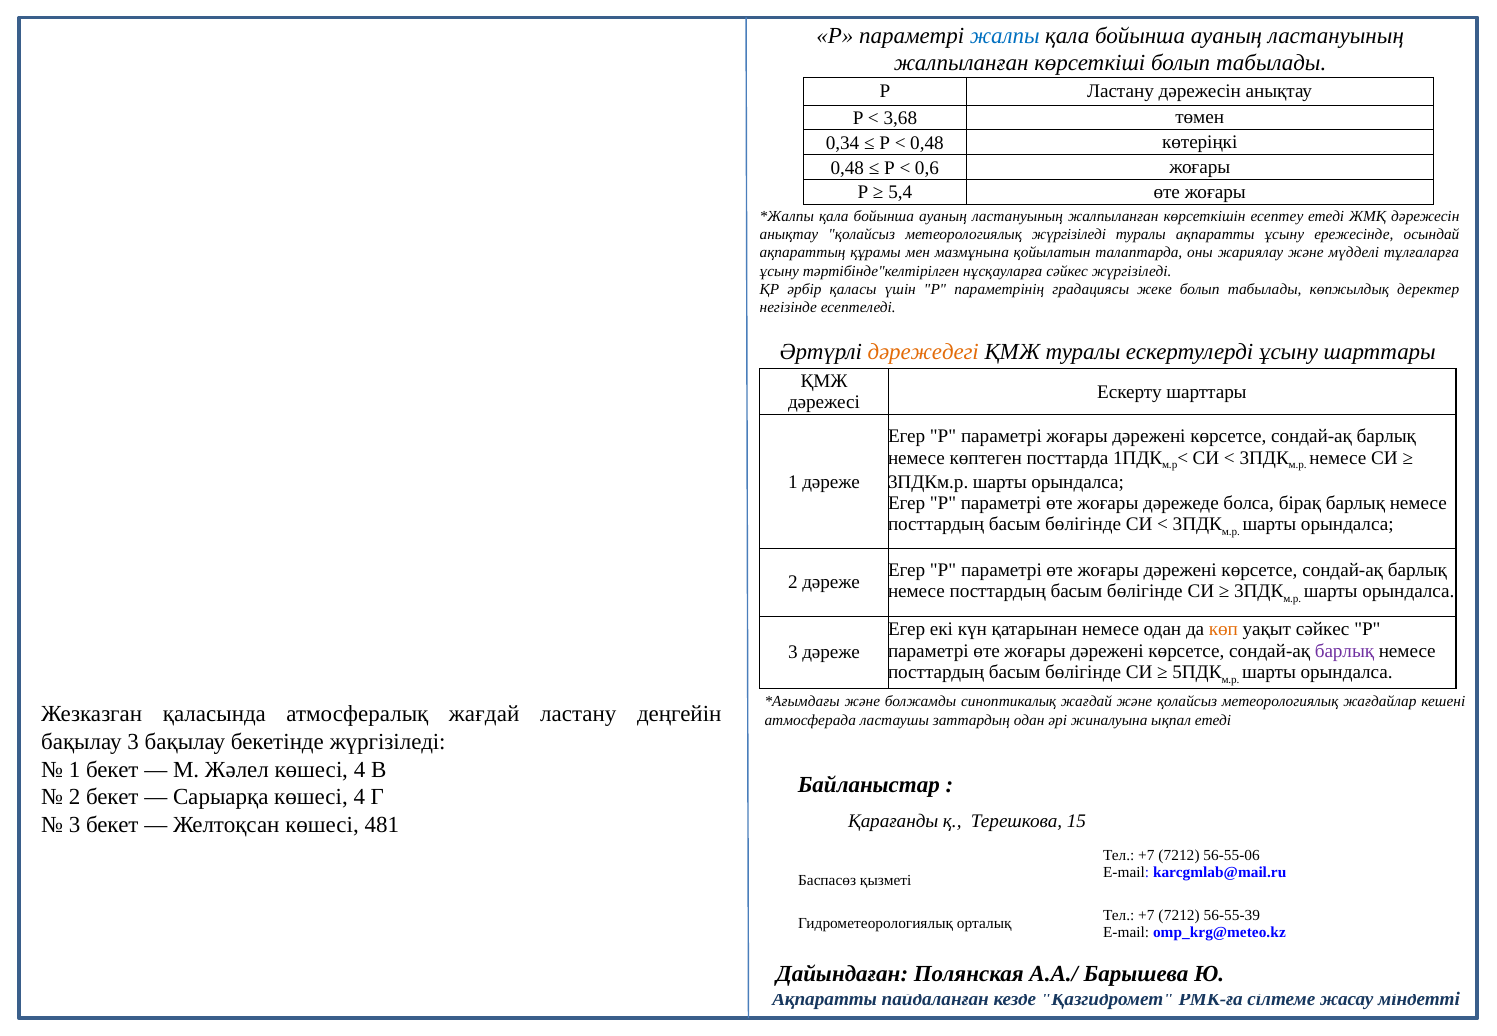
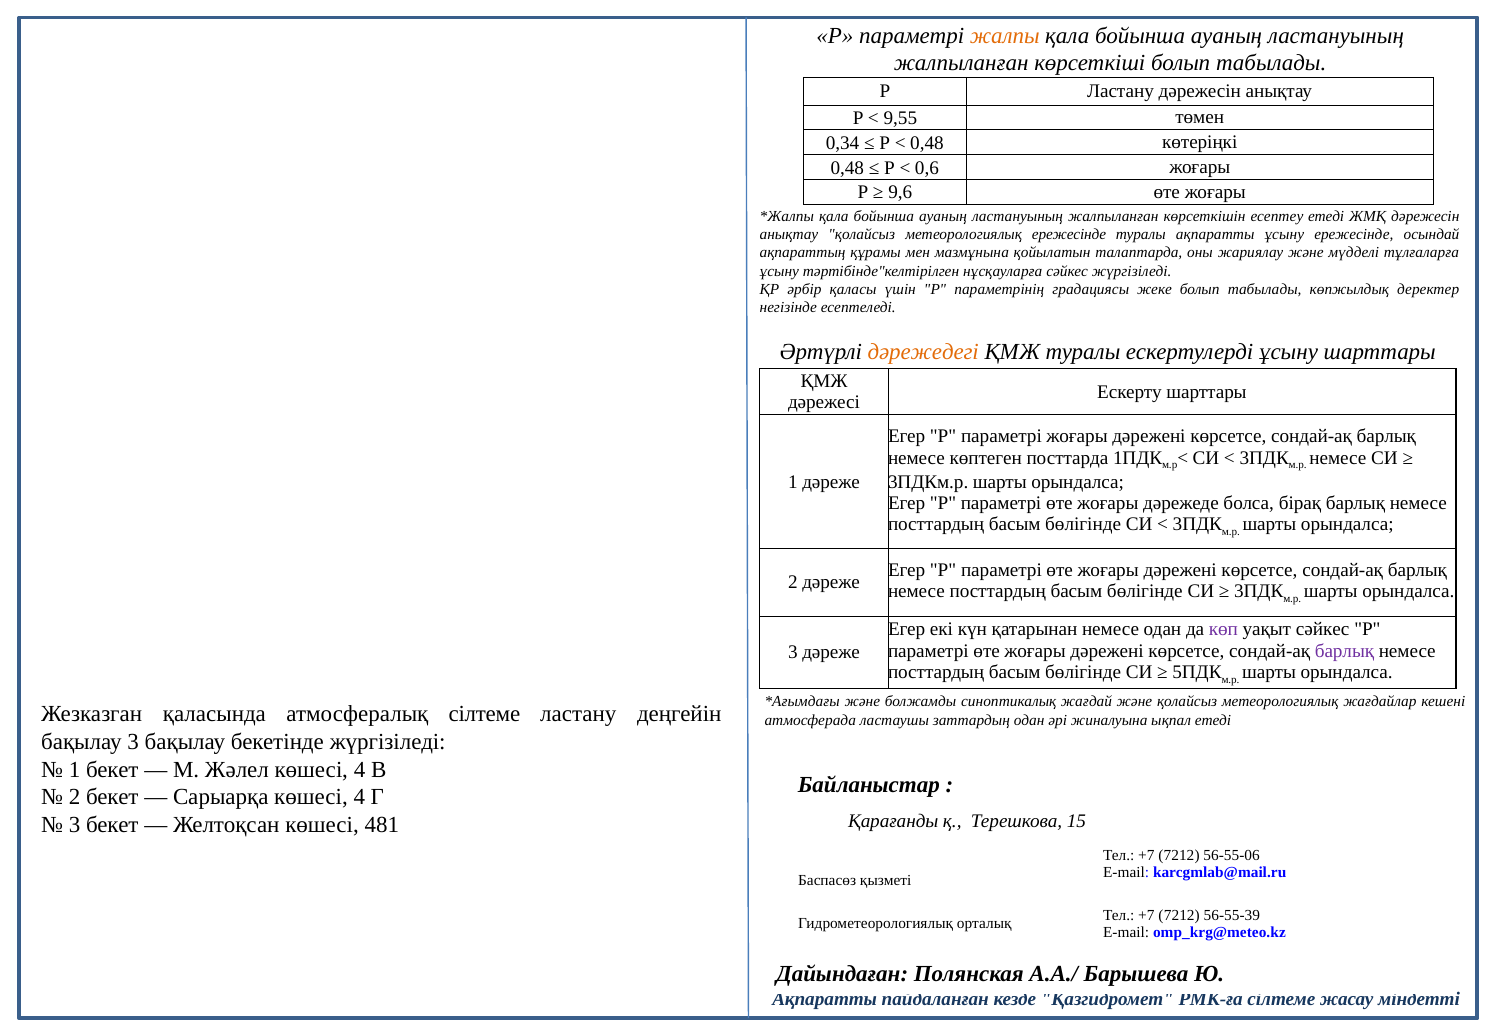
жалпы colour: blue -> orange (1005, 35)
3,68: 3,68 -> 9,55 (900, 118)
5,4: 5,4 -> 9,6 (900, 193)
метеорологиялық жүргізіледі: жүргізіледі -> ережесінде (1069, 234)
көп colour: orange -> purple (1223, 630)
атмосфералық жағдай: жағдай -> сілтеме (484, 714)
